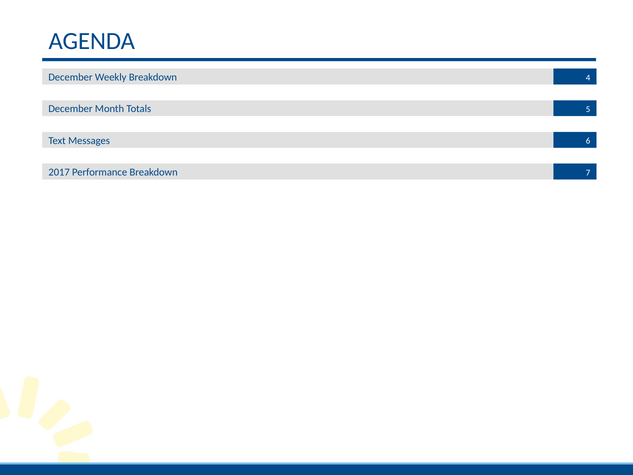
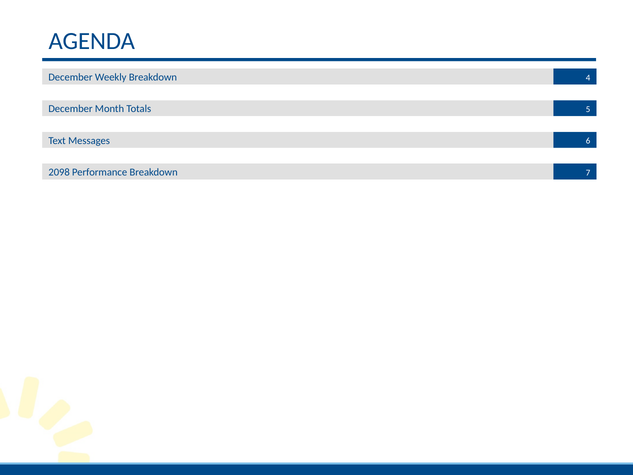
2017: 2017 -> 2098 (59, 172)
